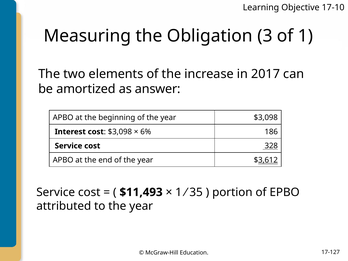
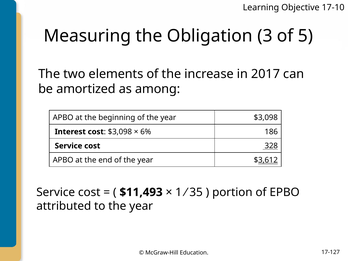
of 1: 1 -> 5 (306, 36)
answer: answer -> among (158, 89)
